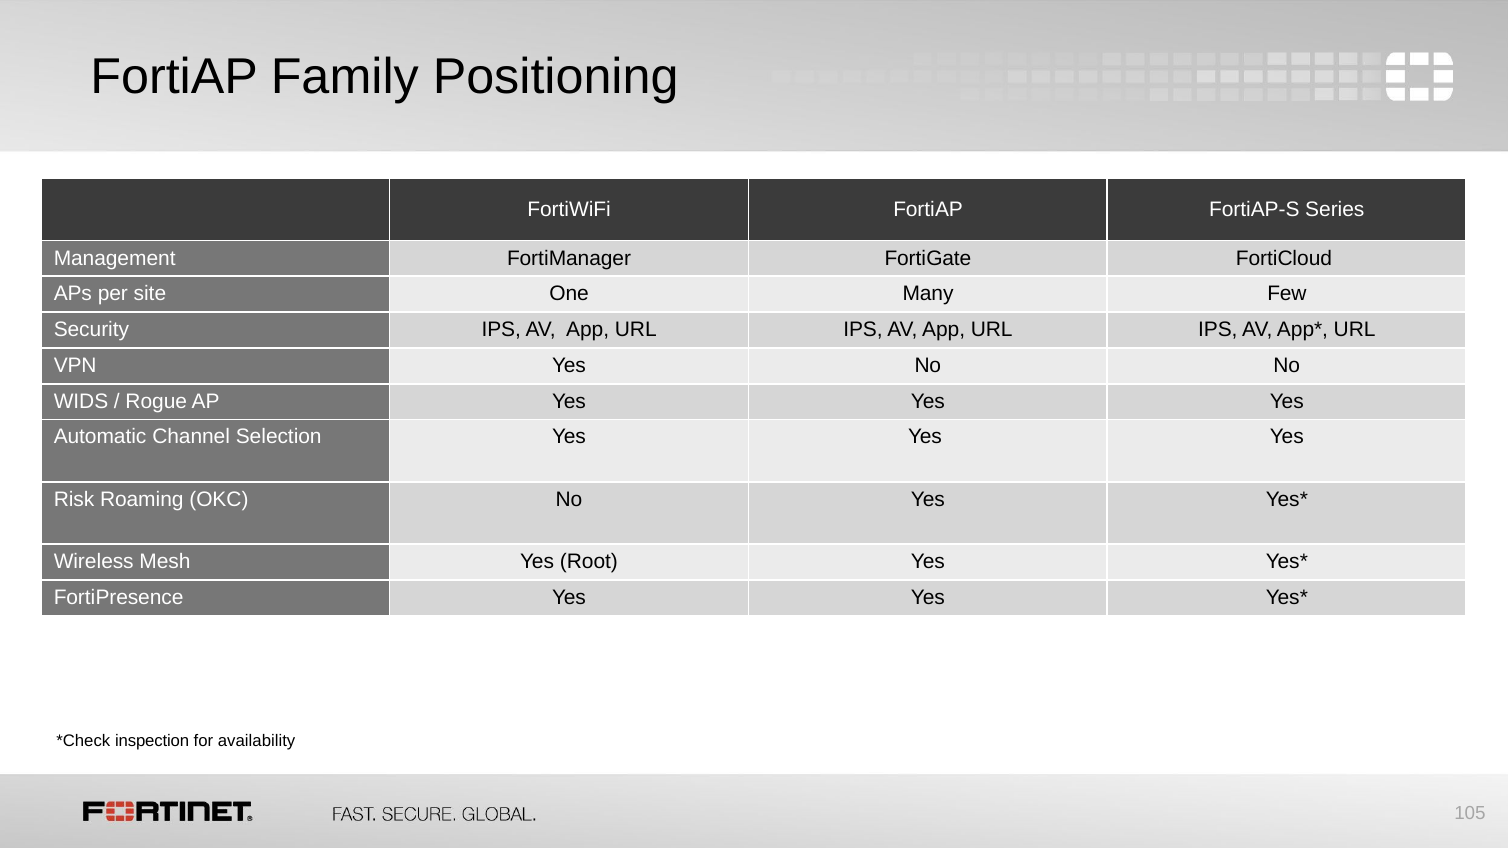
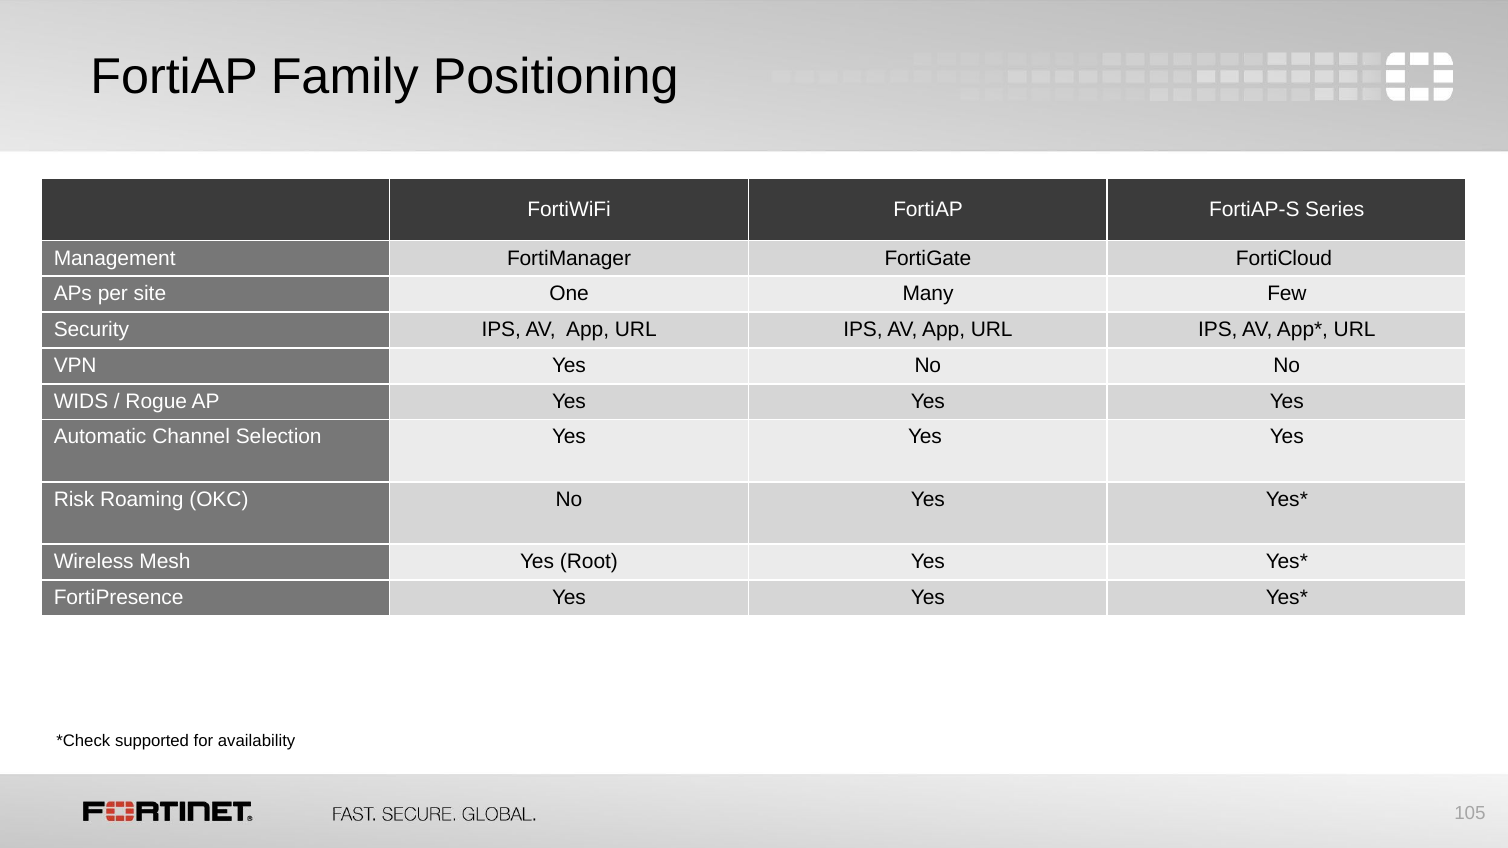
inspection: inspection -> supported (152, 741)
